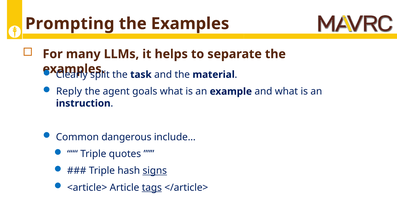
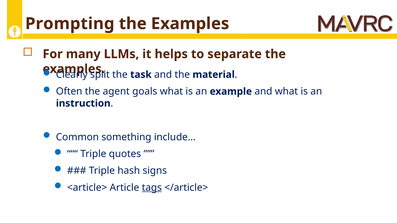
Reply: Reply -> Often (69, 92)
dangerous: dangerous -> something (126, 137)
signs underline: present -> none (155, 171)
